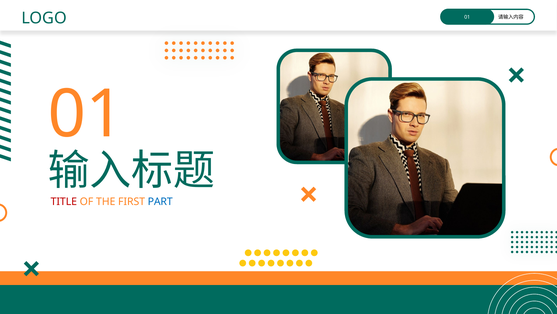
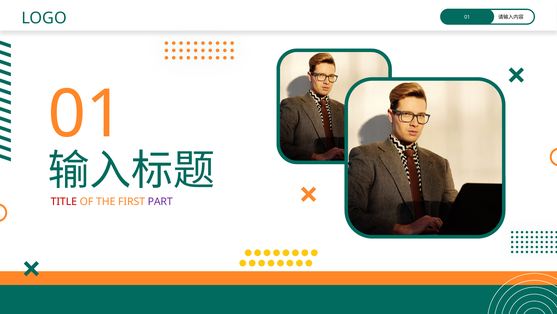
PART colour: blue -> purple (160, 201)
